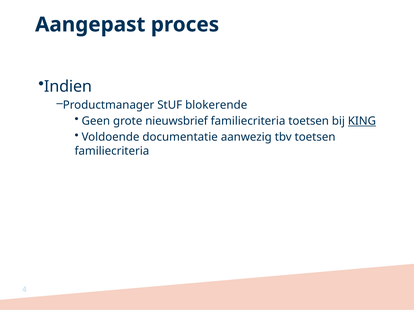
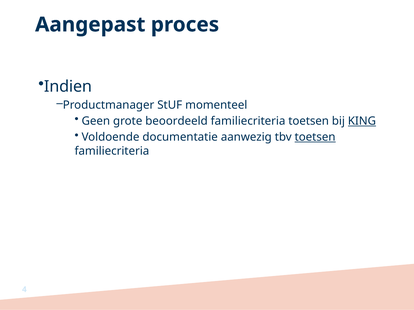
blokerende: blokerende -> momenteel (216, 105)
nieuwsbrief: nieuwsbrief -> beoordeeld (176, 121)
toetsen underline: none -> present (315, 137)
